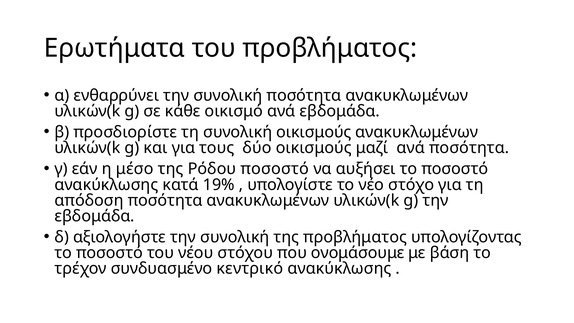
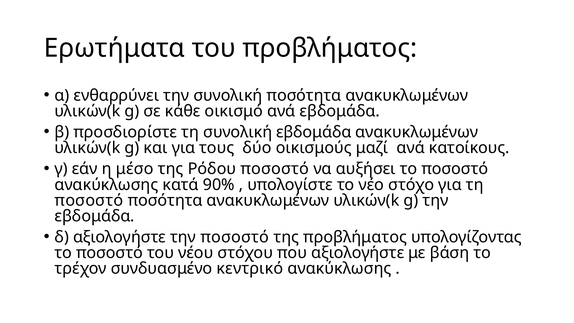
συνολική οικισμούς: οικισμούς -> εβδομάδα (314, 132)
ανά ποσότητα: ποσότητα -> κατοίκους (469, 148)
19%: 19% -> 90% (219, 185)
απόδοση: απόδοση -> ποσοστό (89, 200)
αξιολογήστε την συνολική: συνολική -> ποσοστό (235, 237)
που ονομάσουμε: ονομάσουμε -> αξιολογήστε (358, 253)
